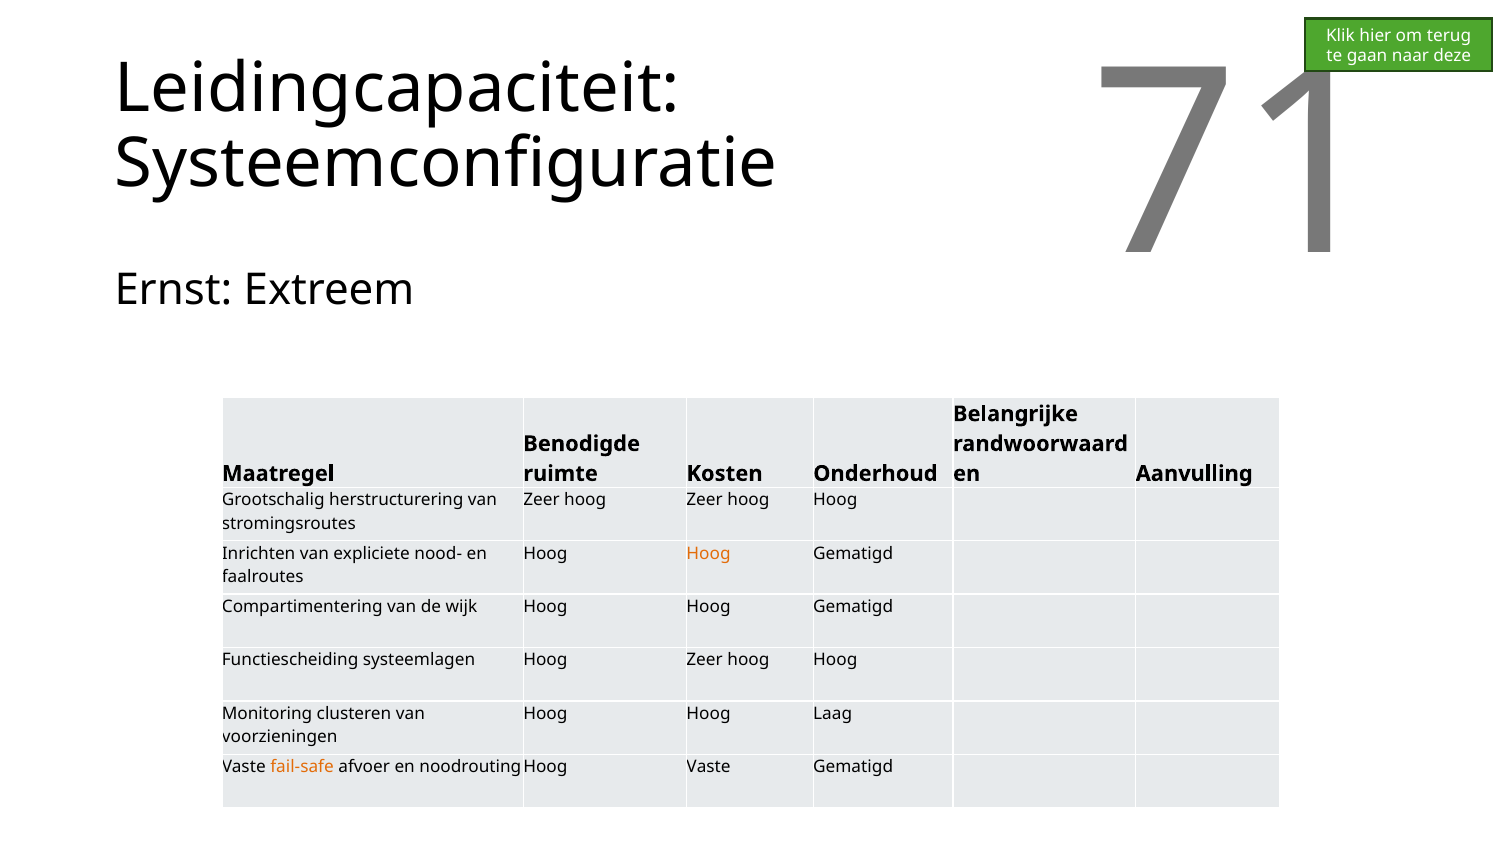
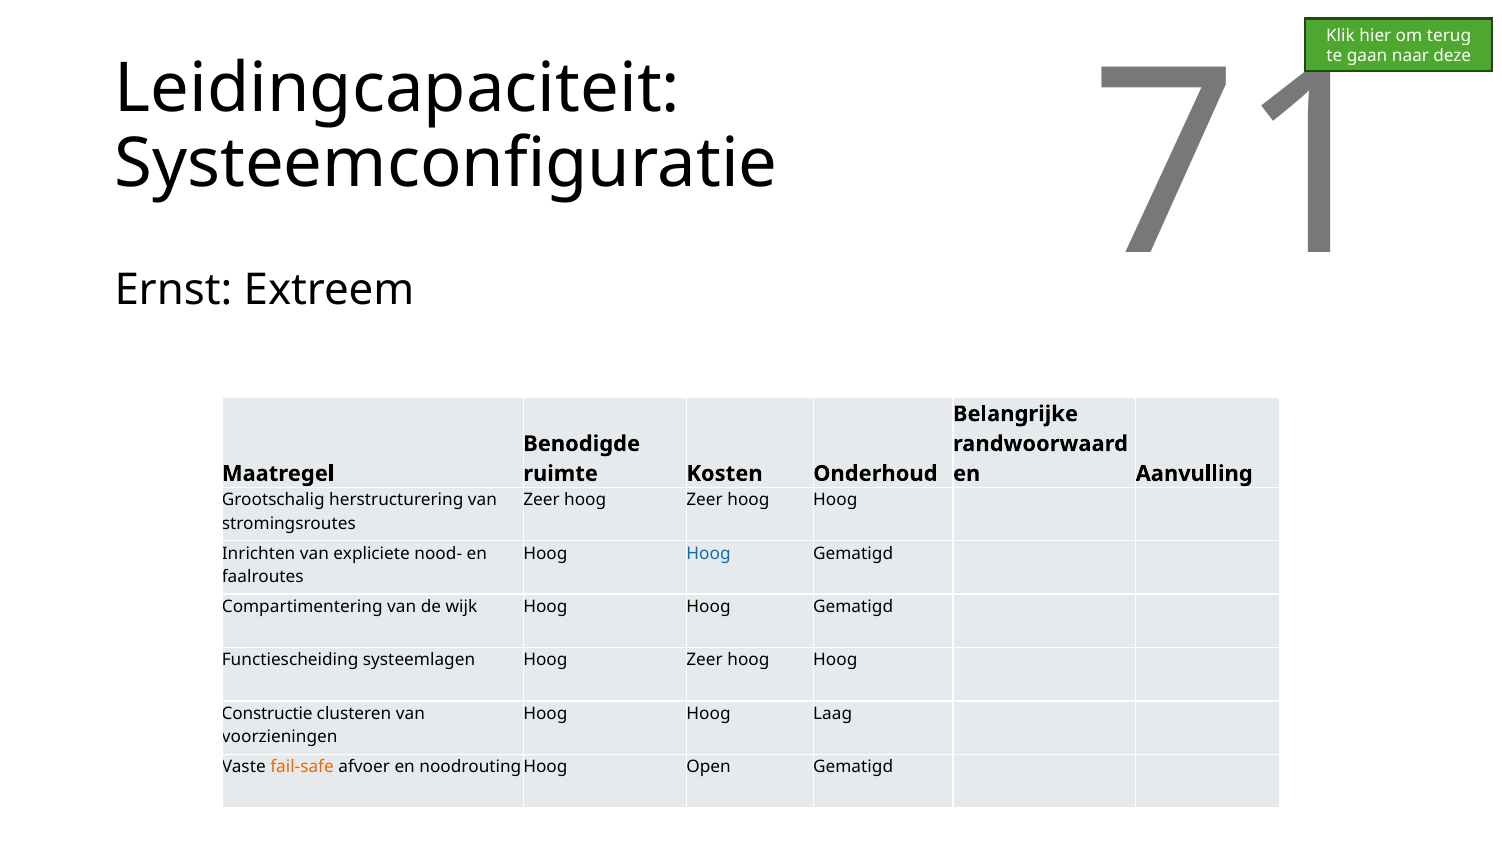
Hoog colour: orange -> blue (709, 553)
Monitoring: Monitoring -> Constructie (267, 714)
Vaste: Vaste -> Open (709, 767)
